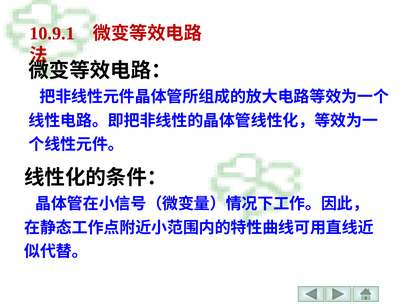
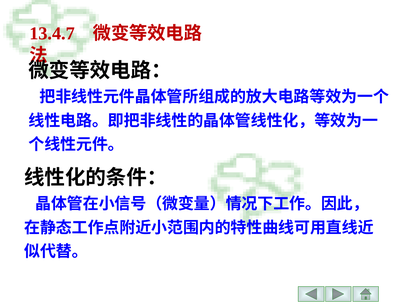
10.9.1: 10.9.1 -> 13.4.7 (52, 33)
